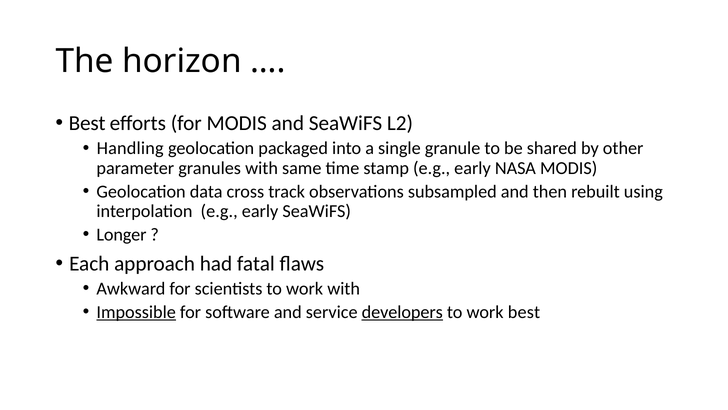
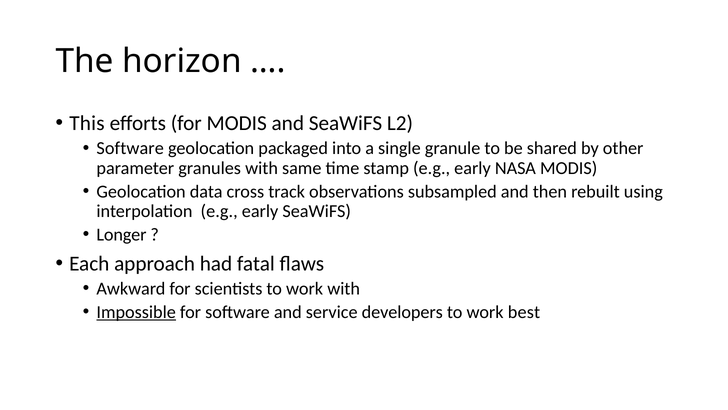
Best: Best -> This (87, 123)
Handling: Handling -> Software (130, 148)
developers underline: present -> none (402, 312)
